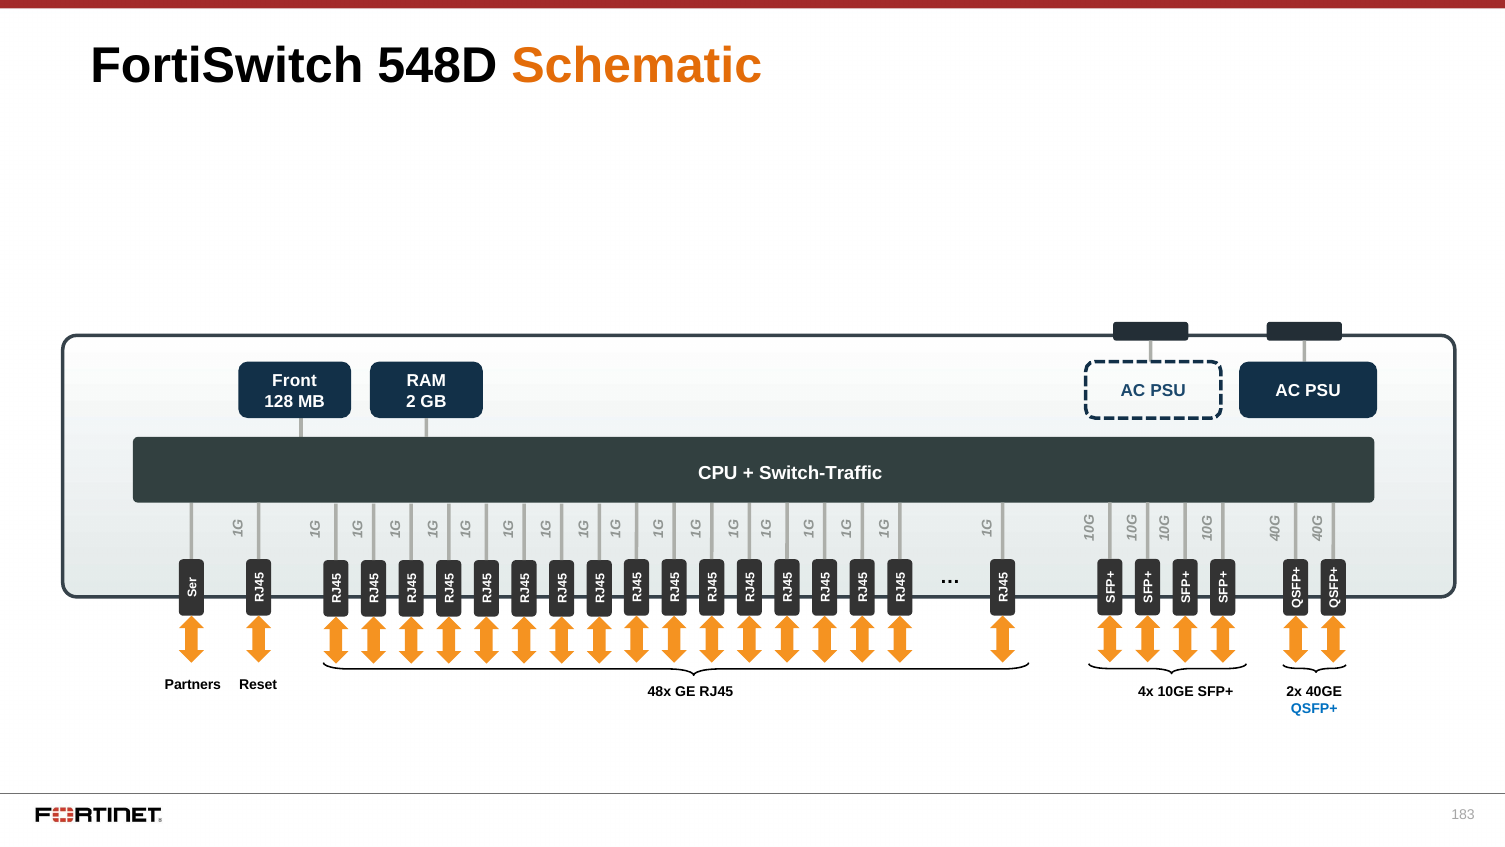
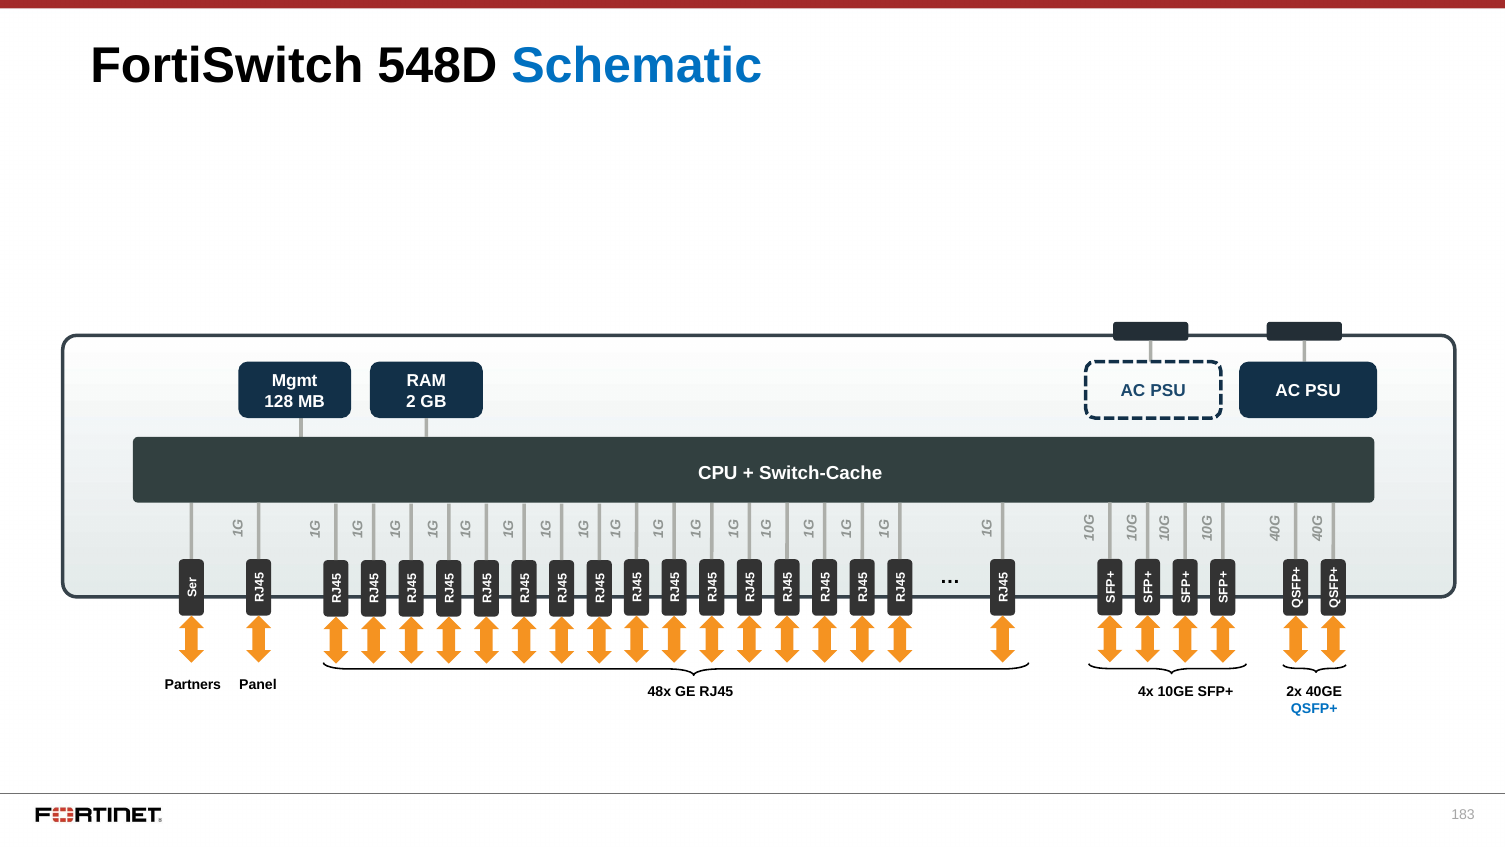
Schematic colour: orange -> blue (637, 66)
Front: Front -> Mgmt (295, 380)
Switch-Traffic: Switch-Traffic -> Switch-Cache (821, 473)
Reset: Reset -> Panel (258, 684)
